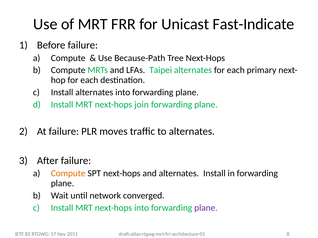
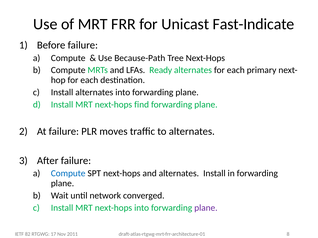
Taipei: Taipei -> Ready (161, 70)
join: join -> find (142, 105)
Compute colour: orange -> blue (68, 174)
